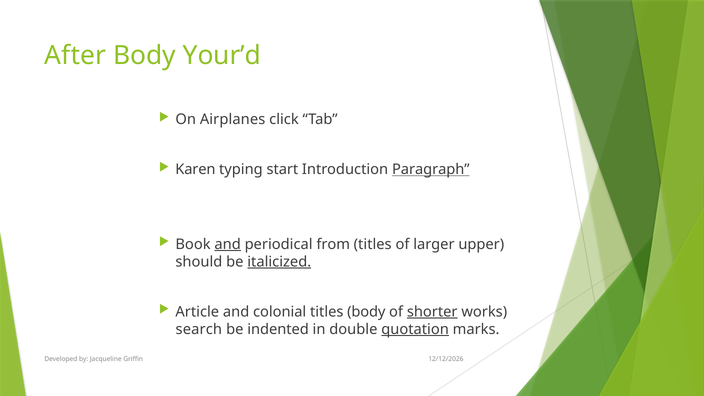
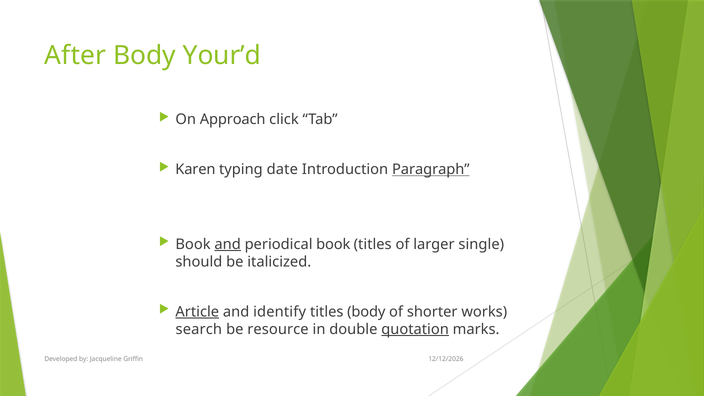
Airplanes: Airplanes -> Approach (233, 120)
start: start -> date (282, 169)
periodical from: from -> book (333, 244)
upper: upper -> single (481, 244)
italicized underline: present -> none (279, 262)
Article underline: none -> present (197, 312)
colonial: colonial -> identify (280, 312)
shorter underline: present -> none (432, 312)
indented: indented -> resource (278, 329)
